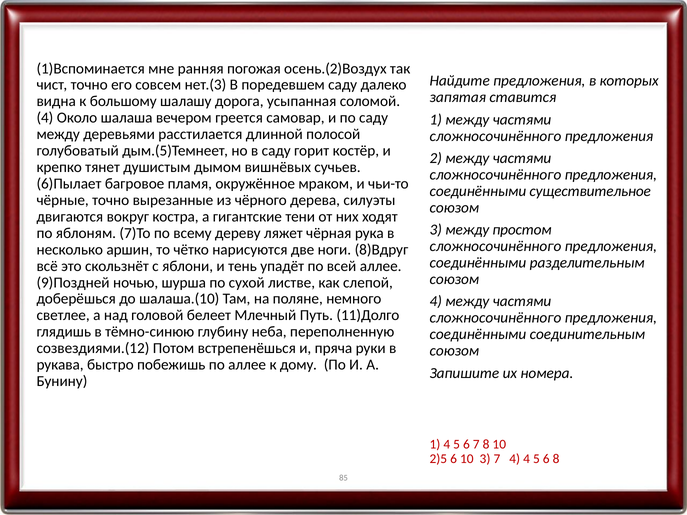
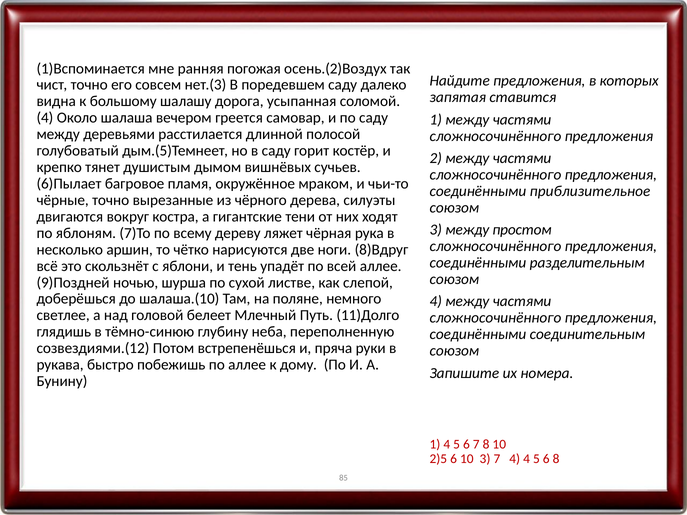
существительное: существительное -> приблизительное (590, 191)
